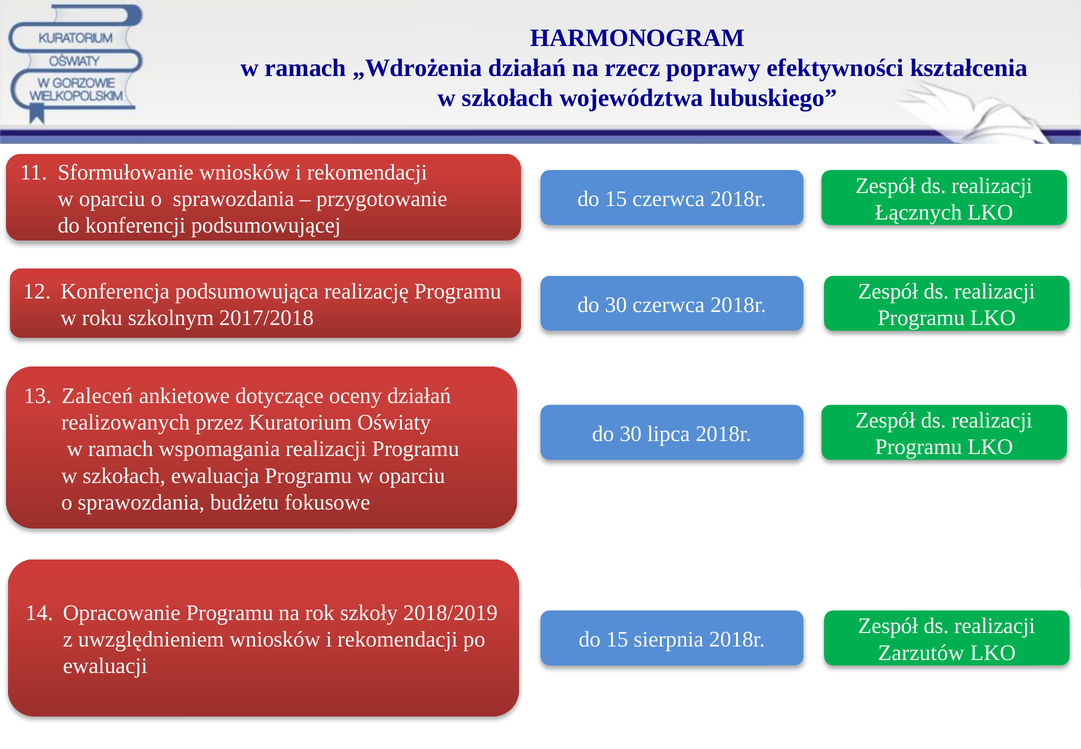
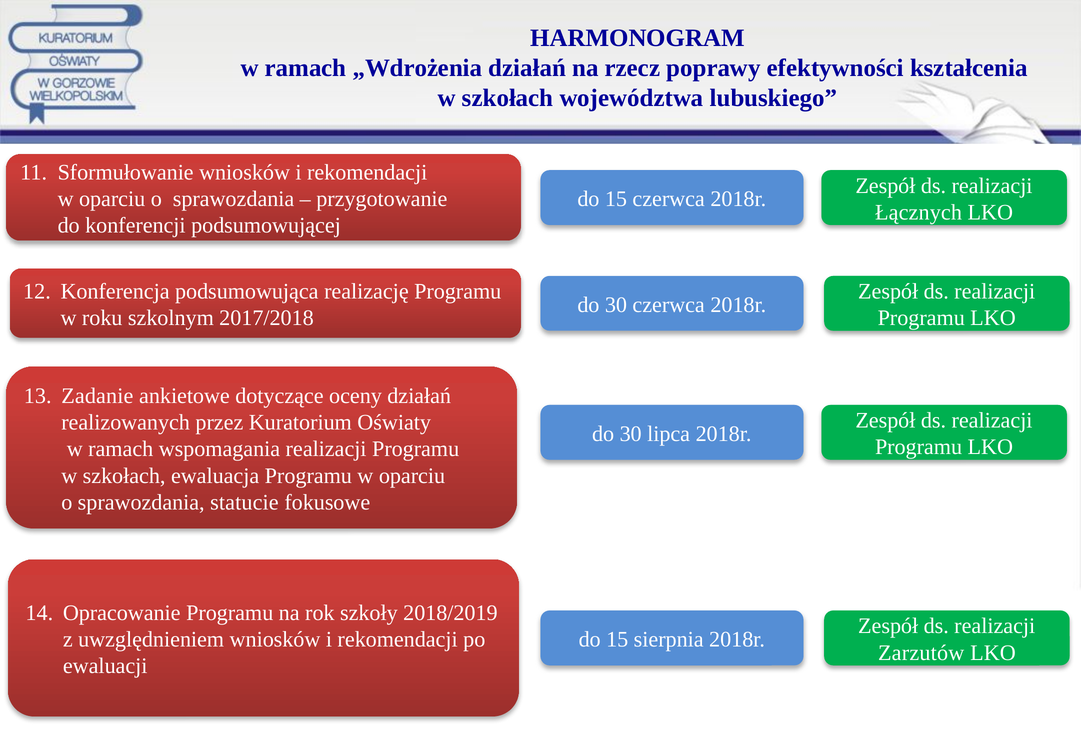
Zaleceń: Zaleceń -> Zadanie (97, 396)
budżetu: budżetu -> statucie (244, 502)
